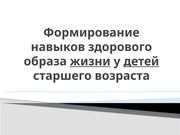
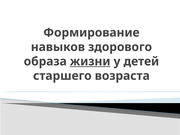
детей underline: present -> none (141, 61)
